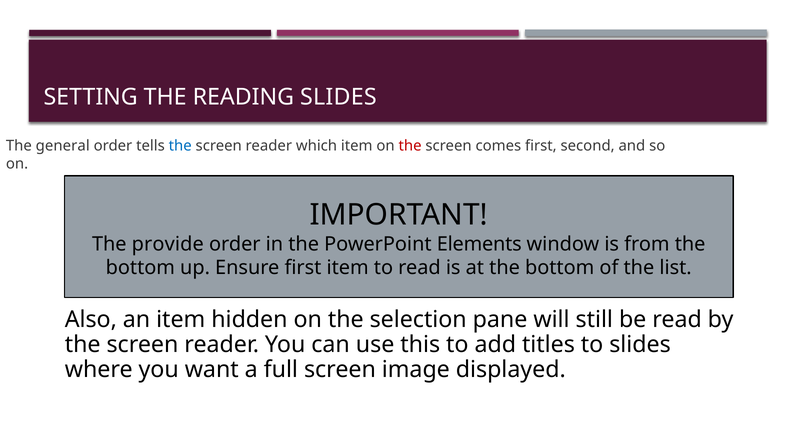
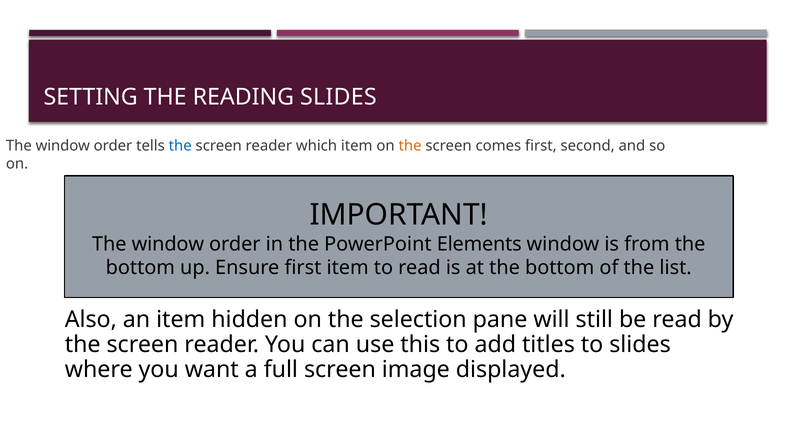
general: general -> window (63, 146)
the colour: red -> orange (410, 146)
provide: provide -> window (168, 244)
